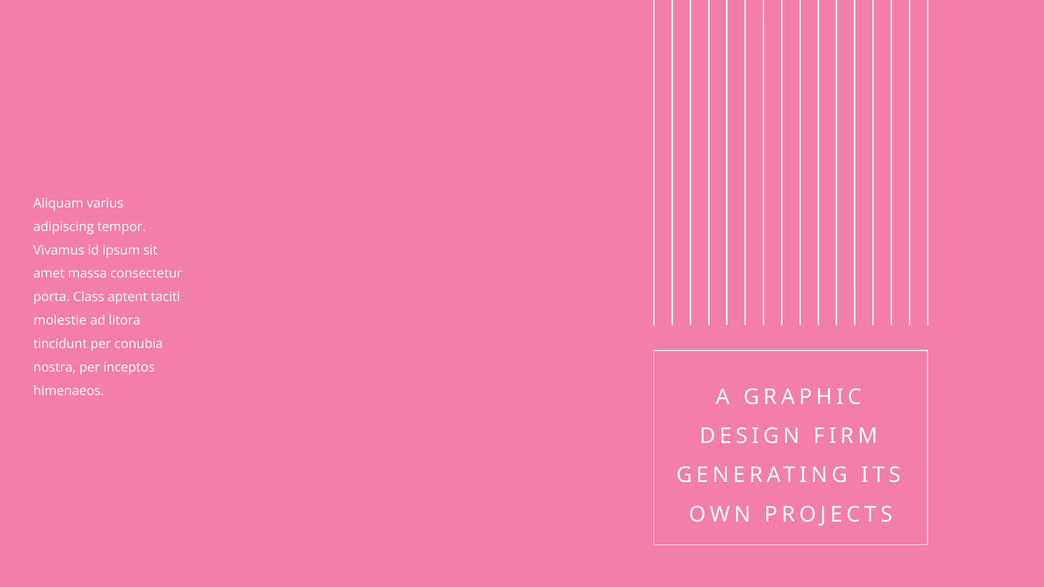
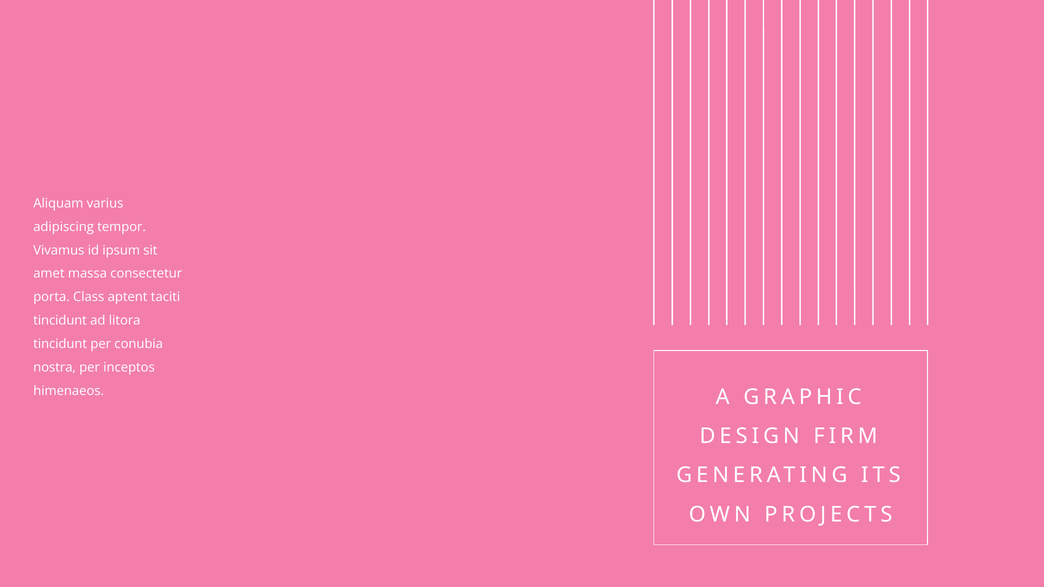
molestie: molestie -> tincidunt (60, 321)
